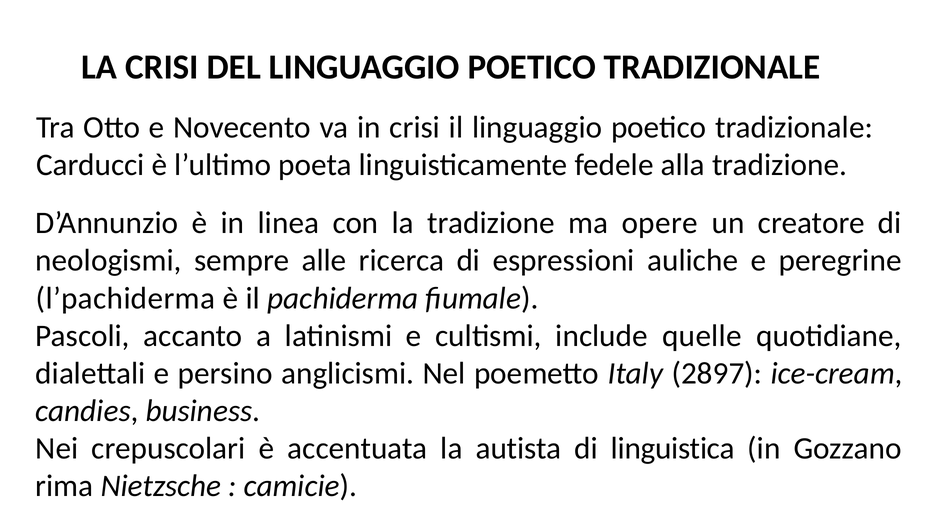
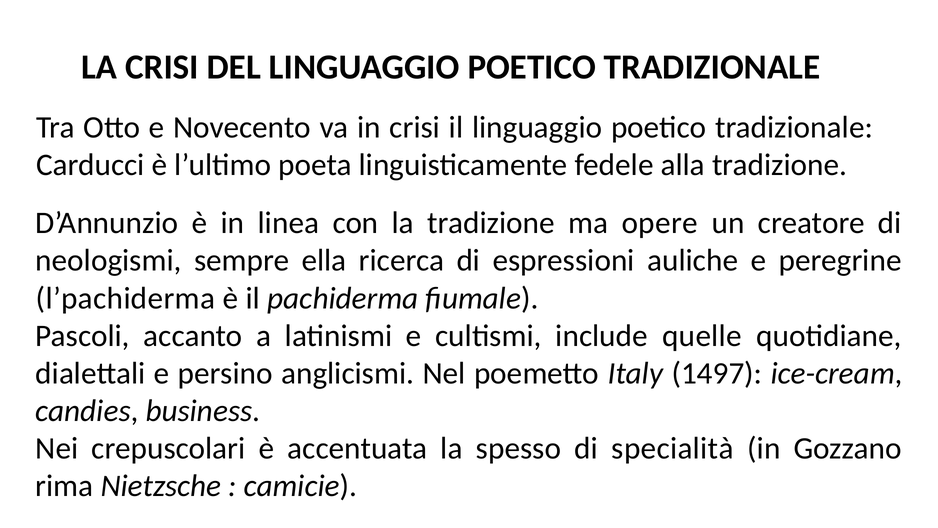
alle: alle -> ella (324, 260)
2897: 2897 -> 1497 (717, 373)
autista: autista -> spesso (518, 448)
linguistica: linguistica -> specialità (673, 448)
